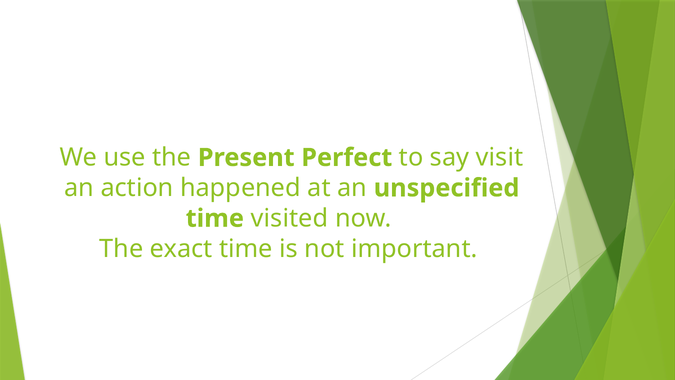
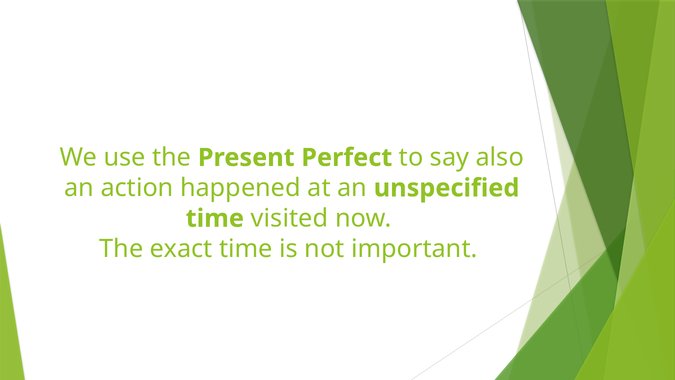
visit: visit -> also (500, 157)
